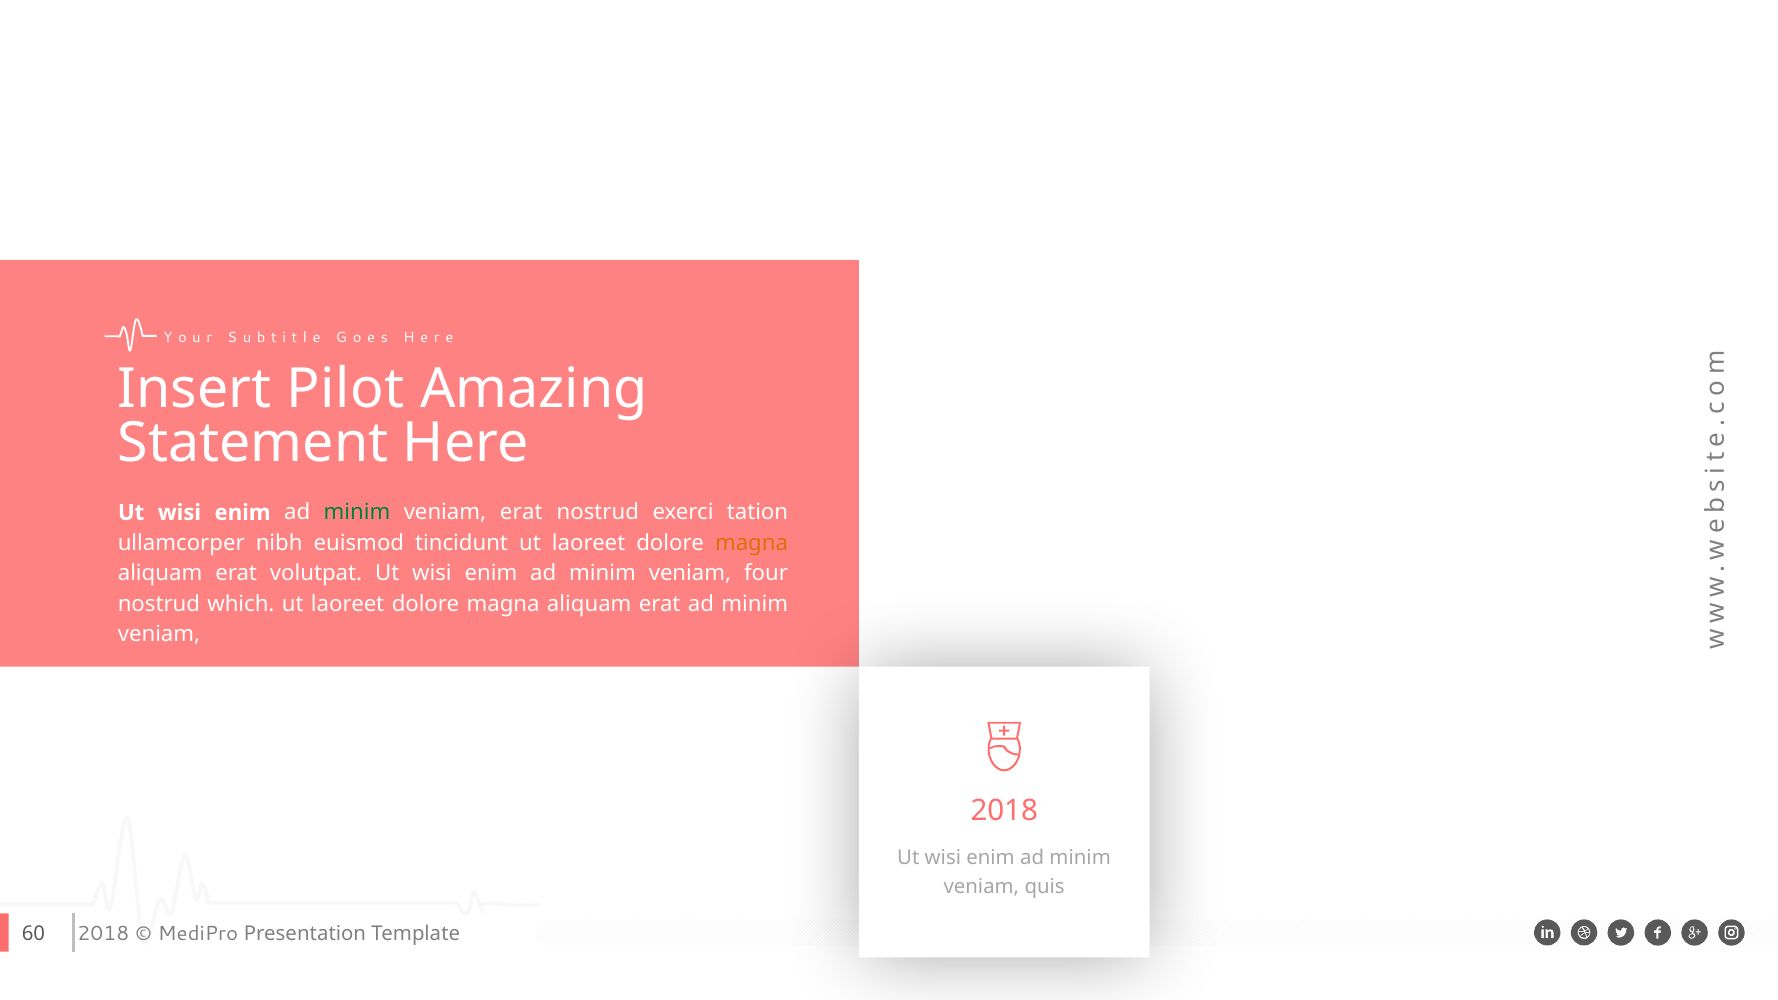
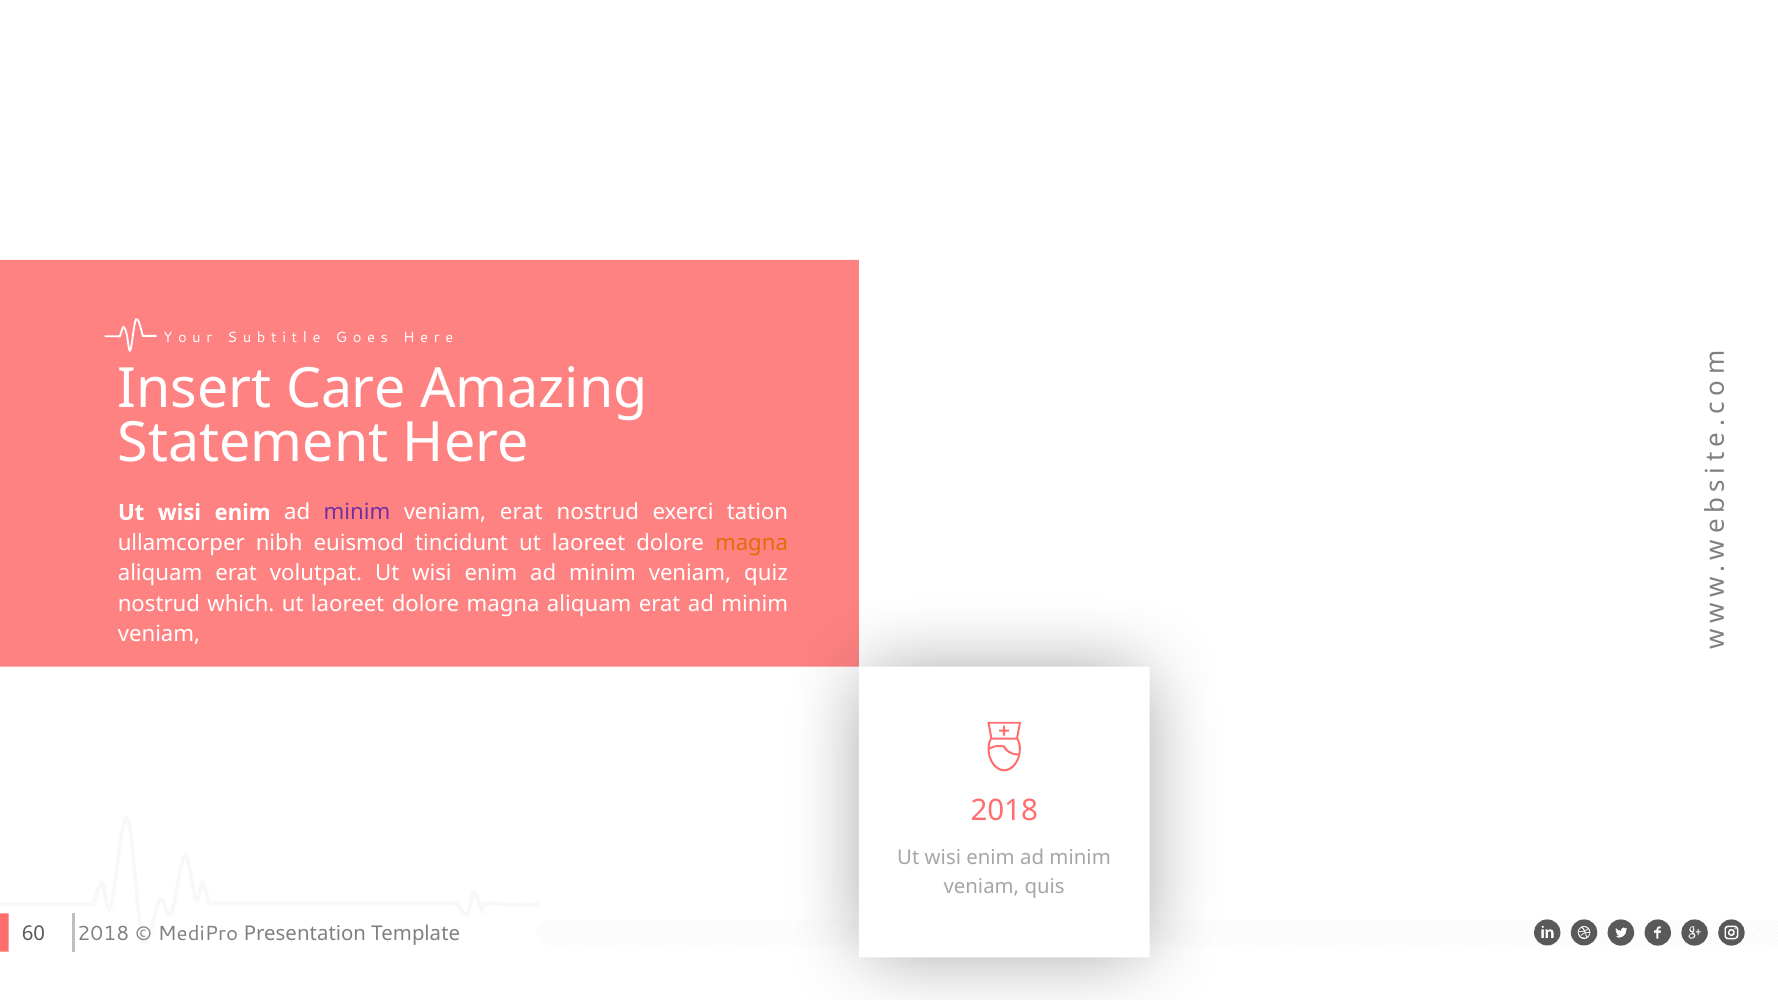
Pilot: Pilot -> Care (346, 389)
minim colour: green -> purple (357, 513)
four: four -> quiz (766, 573)
